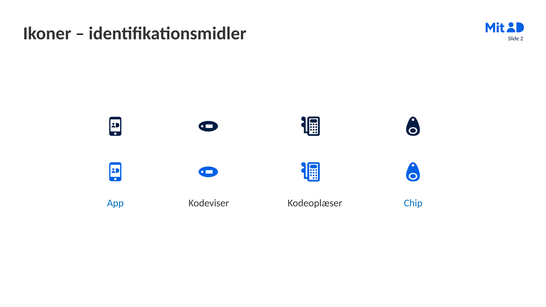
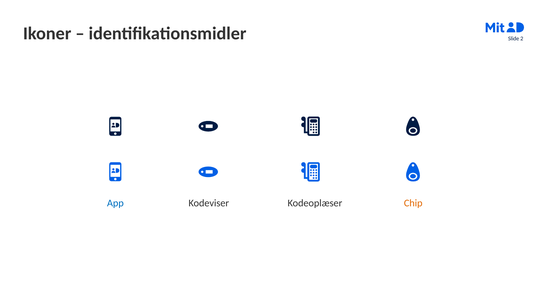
Chip colour: blue -> orange (413, 203)
